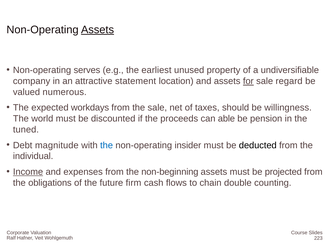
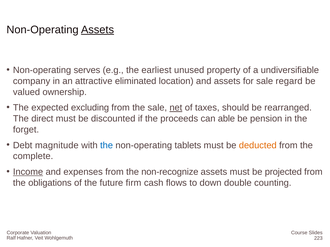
statement: statement -> eliminated (136, 81)
for underline: present -> none (248, 81)
numerous: numerous -> ownership (65, 92)
workdays: workdays -> excluding (90, 108)
net underline: none -> present (176, 108)
willingness: willingness -> rearranged (288, 108)
world: world -> direct (42, 119)
tuned: tuned -> forget (26, 130)
insider: insider -> tablets (188, 146)
deducted colour: black -> orange (258, 146)
individual: individual -> complete (33, 157)
non-beginning: non-beginning -> non-recognize (170, 172)
chain: chain -> down (211, 183)
